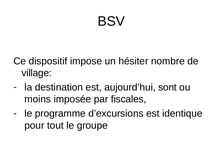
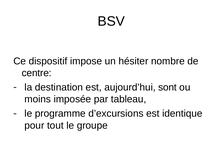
village: village -> centre (37, 73)
fiscales: fiscales -> tableau (129, 99)
